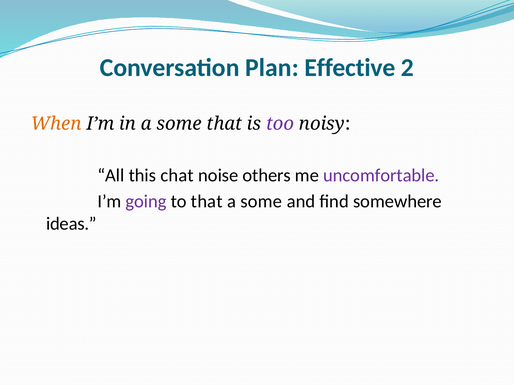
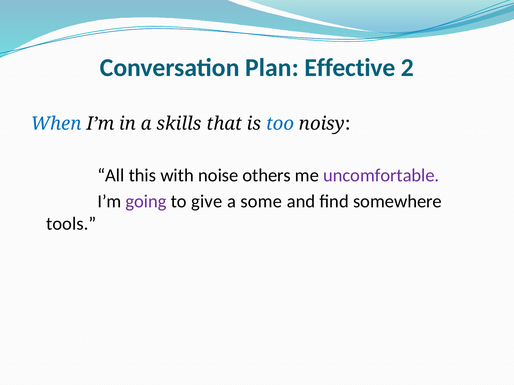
When colour: orange -> blue (56, 124)
in a some: some -> skills (179, 124)
too colour: purple -> blue (280, 124)
chat: chat -> with (177, 176)
to that: that -> give (207, 202)
ideas: ideas -> tools (71, 224)
